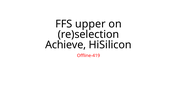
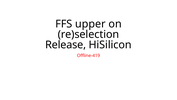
Achieve: Achieve -> Release (66, 45)
